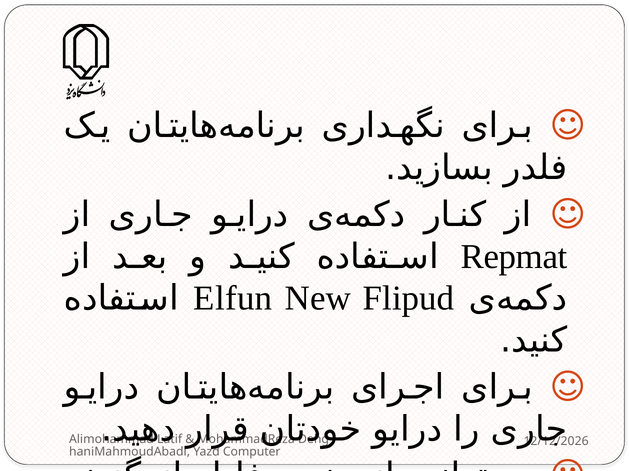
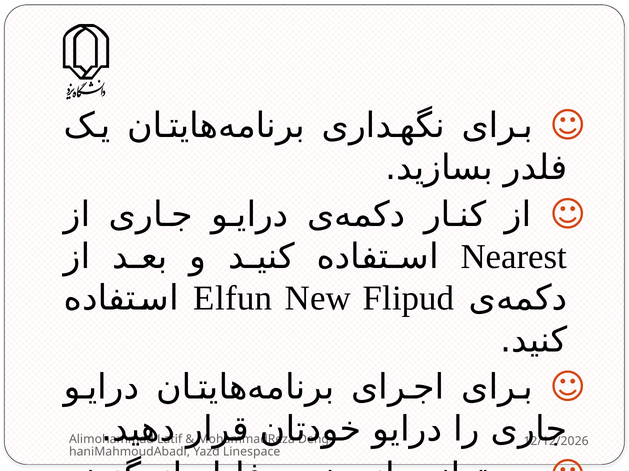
Repmat: Repmat -> Nearest (514, 257)
Computer: Computer -> Linespace (252, 452)
